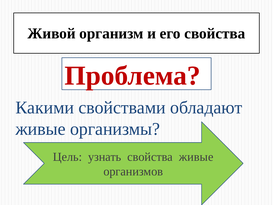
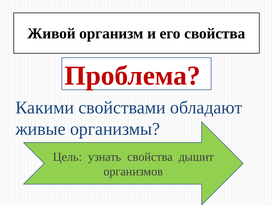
свойства живые: живые -> дышит (196, 157)
